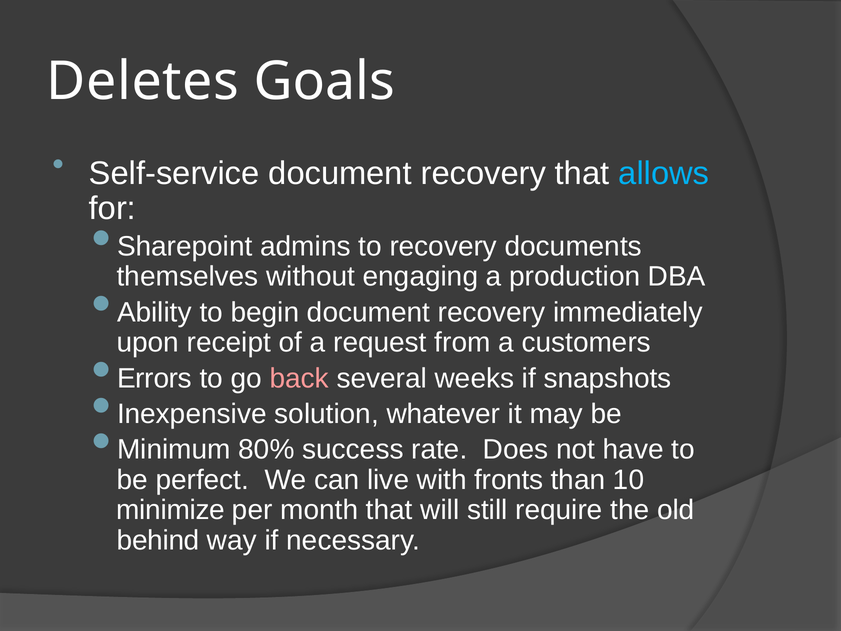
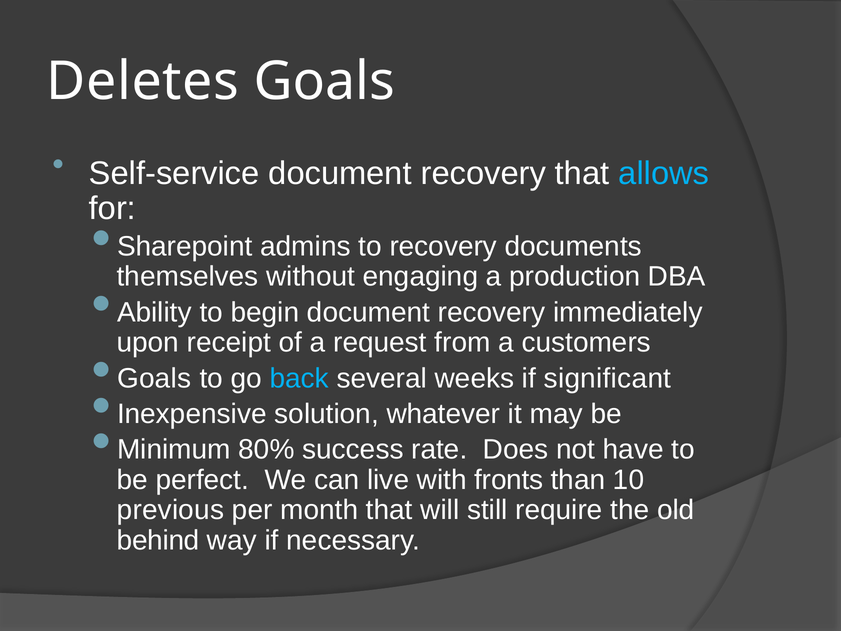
Errors: Errors -> Goals (154, 378)
back colour: pink -> light blue (299, 378)
snapshots: snapshots -> significant (607, 378)
minimize: minimize -> previous (170, 510)
